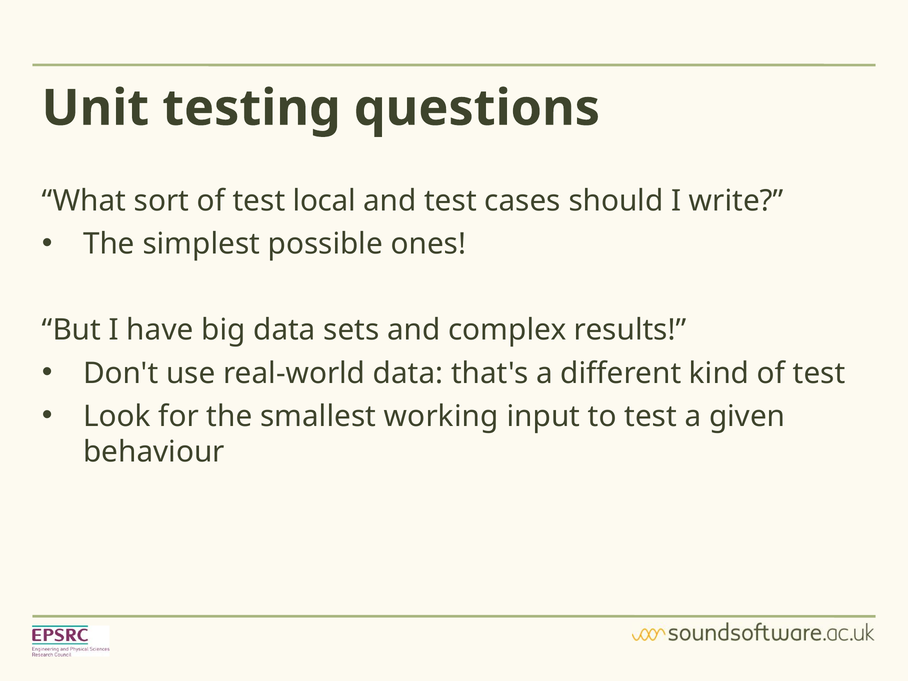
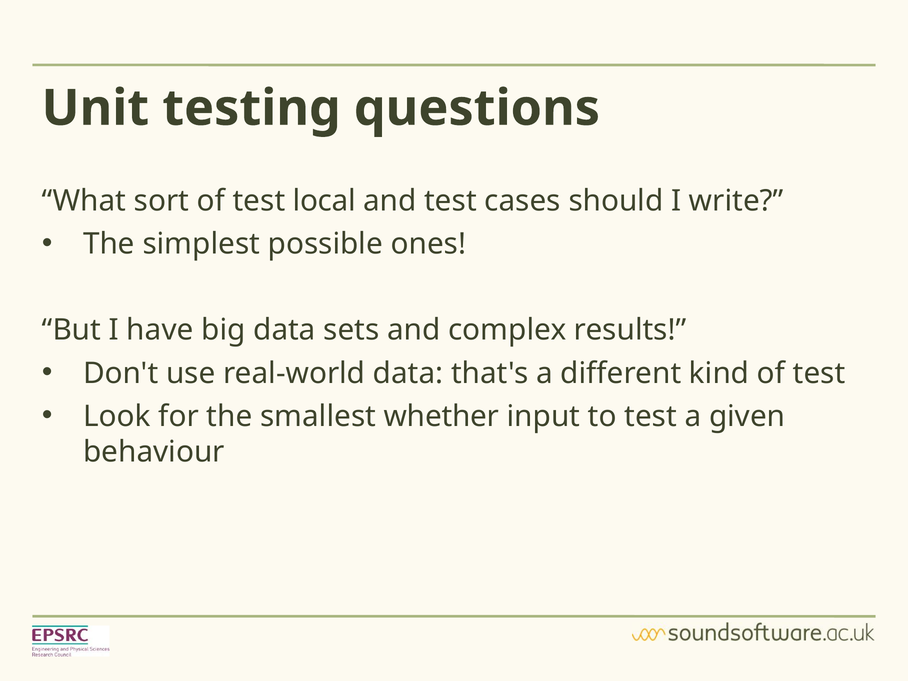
working: working -> whether (441, 416)
